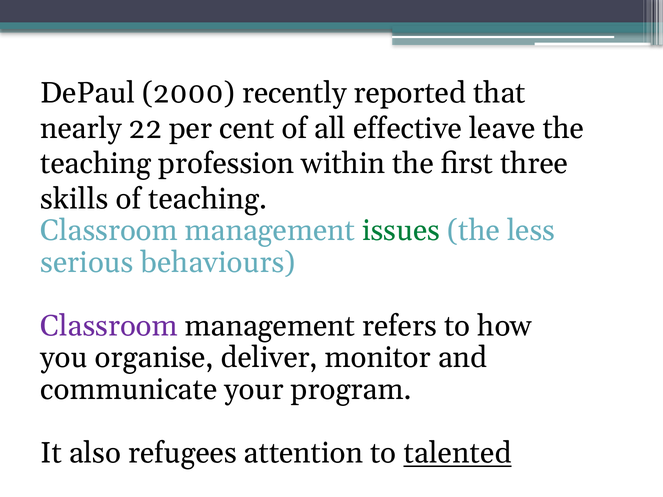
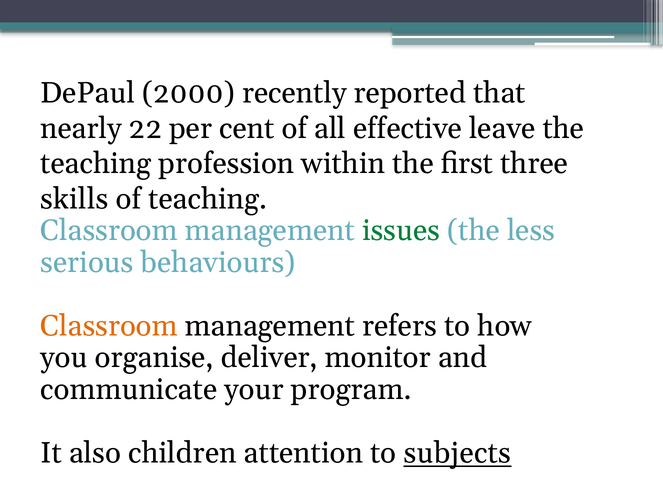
Classroom colour: purple -> orange (109, 326)
refugees: refugees -> children (182, 453)
talented: talented -> subjects (458, 453)
